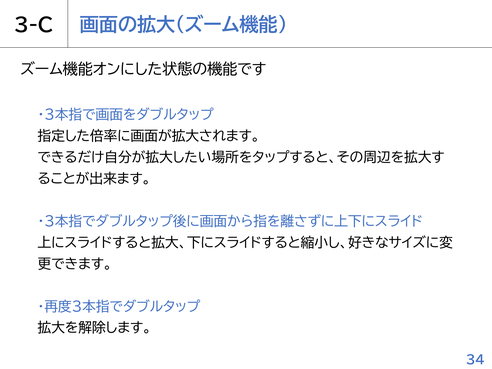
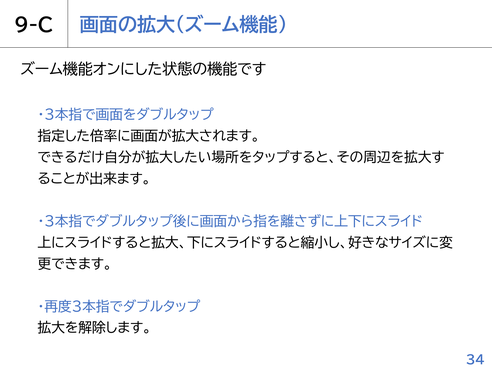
3-C: 3-C -> 9-C (34, 25)
